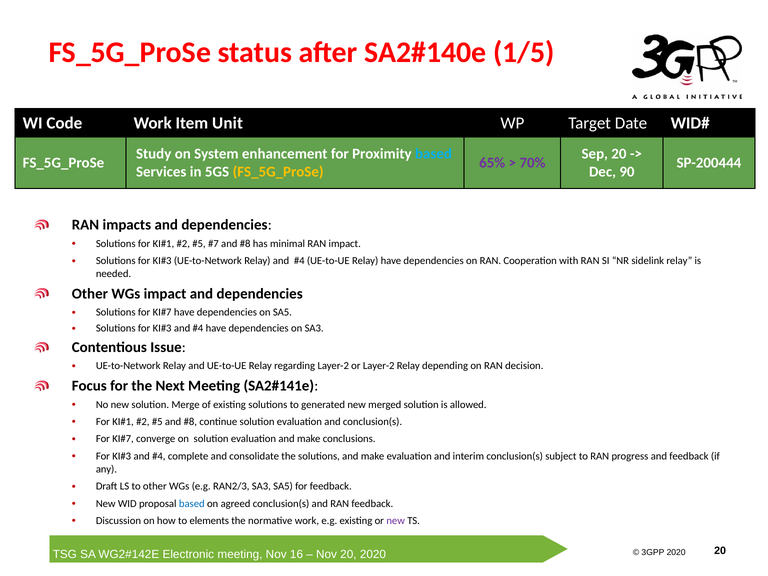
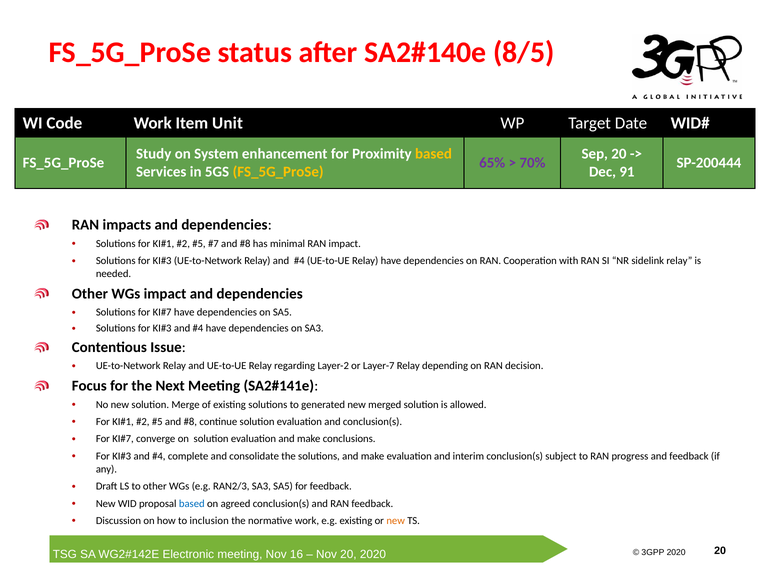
1/5: 1/5 -> 8/5 (524, 53)
based colour: light blue -> yellow (434, 154)
90: 90 -> 91 (627, 172)
or Layer-2: Layer-2 -> Layer-7 (379, 366)
elements: elements -> inclusion (209, 521)
new colour: purple -> orange (396, 521)
